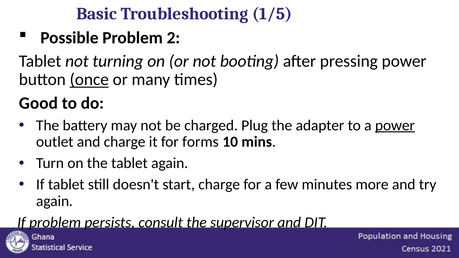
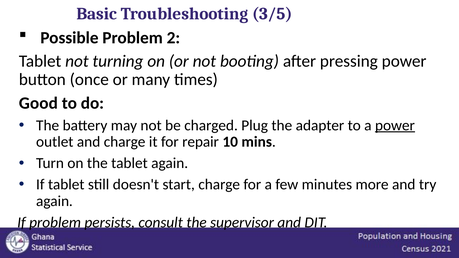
1/5: 1/5 -> 3/5 (272, 14)
once underline: present -> none (89, 80)
forms: forms -> repair (201, 142)
